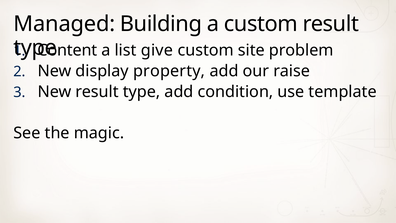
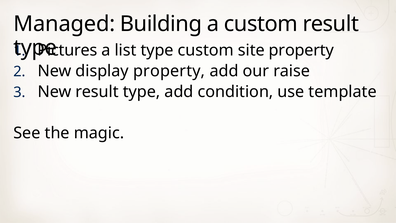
Content: Content -> Pictures (67, 50)
list give: give -> type (157, 50)
site problem: problem -> property (301, 50)
